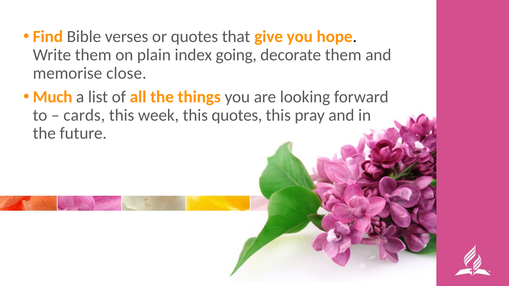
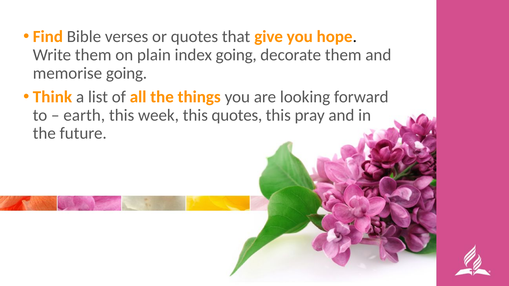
memorise close: close -> going (127, 73)
Much: Much -> Think (52, 97)
cards: cards -> earth (84, 115)
